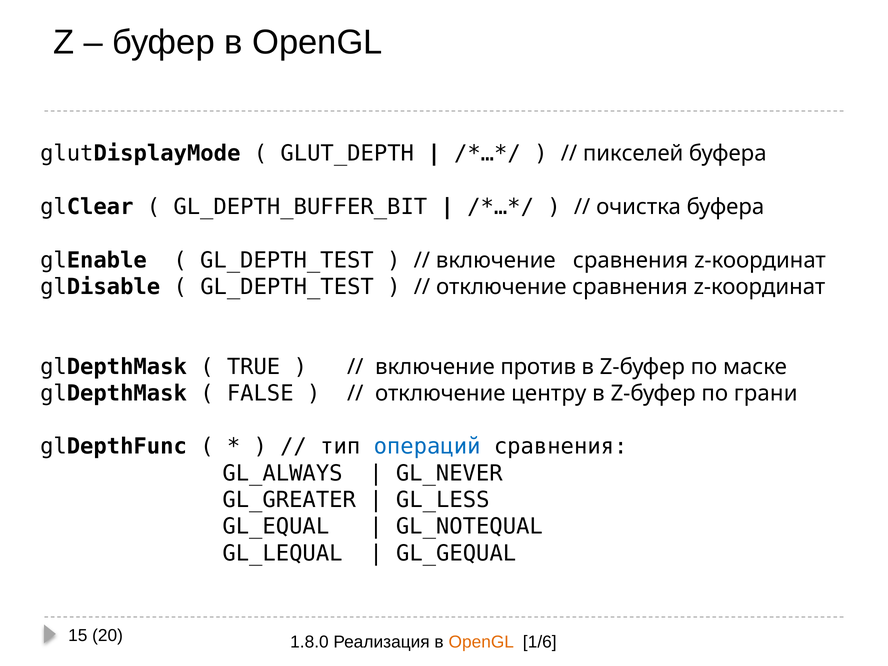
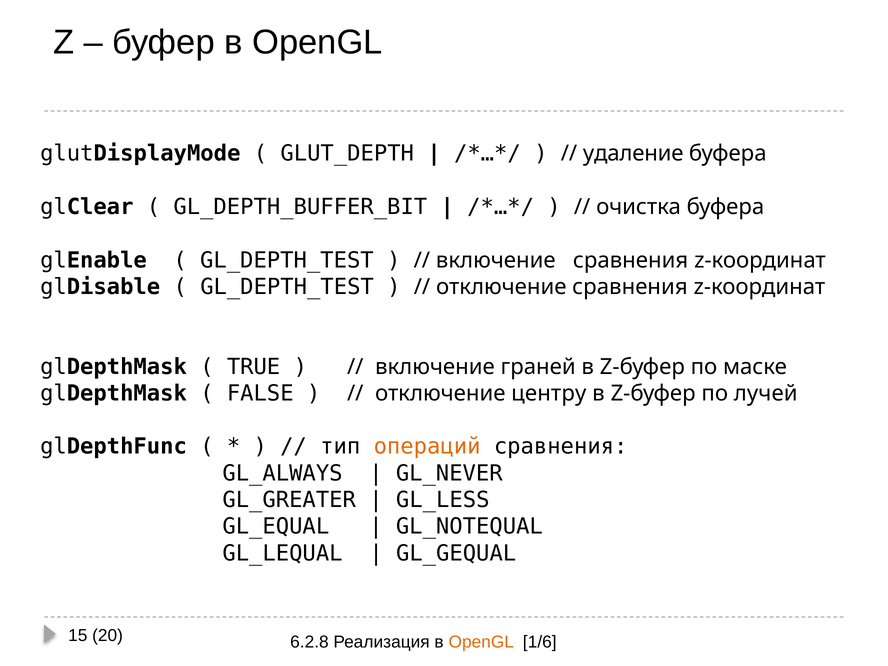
пикселей: пикселей -> удаление (633, 154)
против: против -> граней (538, 367)
грани: грани -> лучей (766, 393)
операций colour: blue -> orange (427, 447)
1.8.0: 1.8.0 -> 6.2.8 (309, 642)
